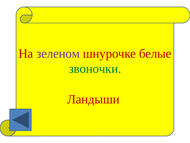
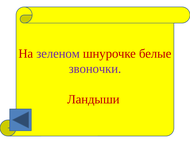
звоночки colour: green -> purple (95, 69)
